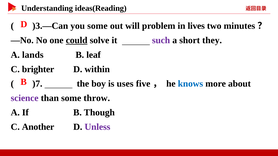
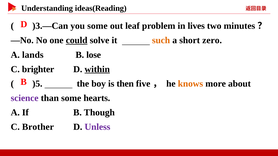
will: will -> leaf (132, 26)
such colour: purple -> orange (161, 40)
they: they -> zero (212, 40)
leaf: leaf -> lose (94, 55)
within underline: none -> present (97, 69)
)7: )7 -> )5 (37, 84)
uses: uses -> then (125, 84)
knows colour: blue -> orange (190, 84)
throw: throw -> hearts (97, 98)
Another: Another -> Brother (38, 127)
